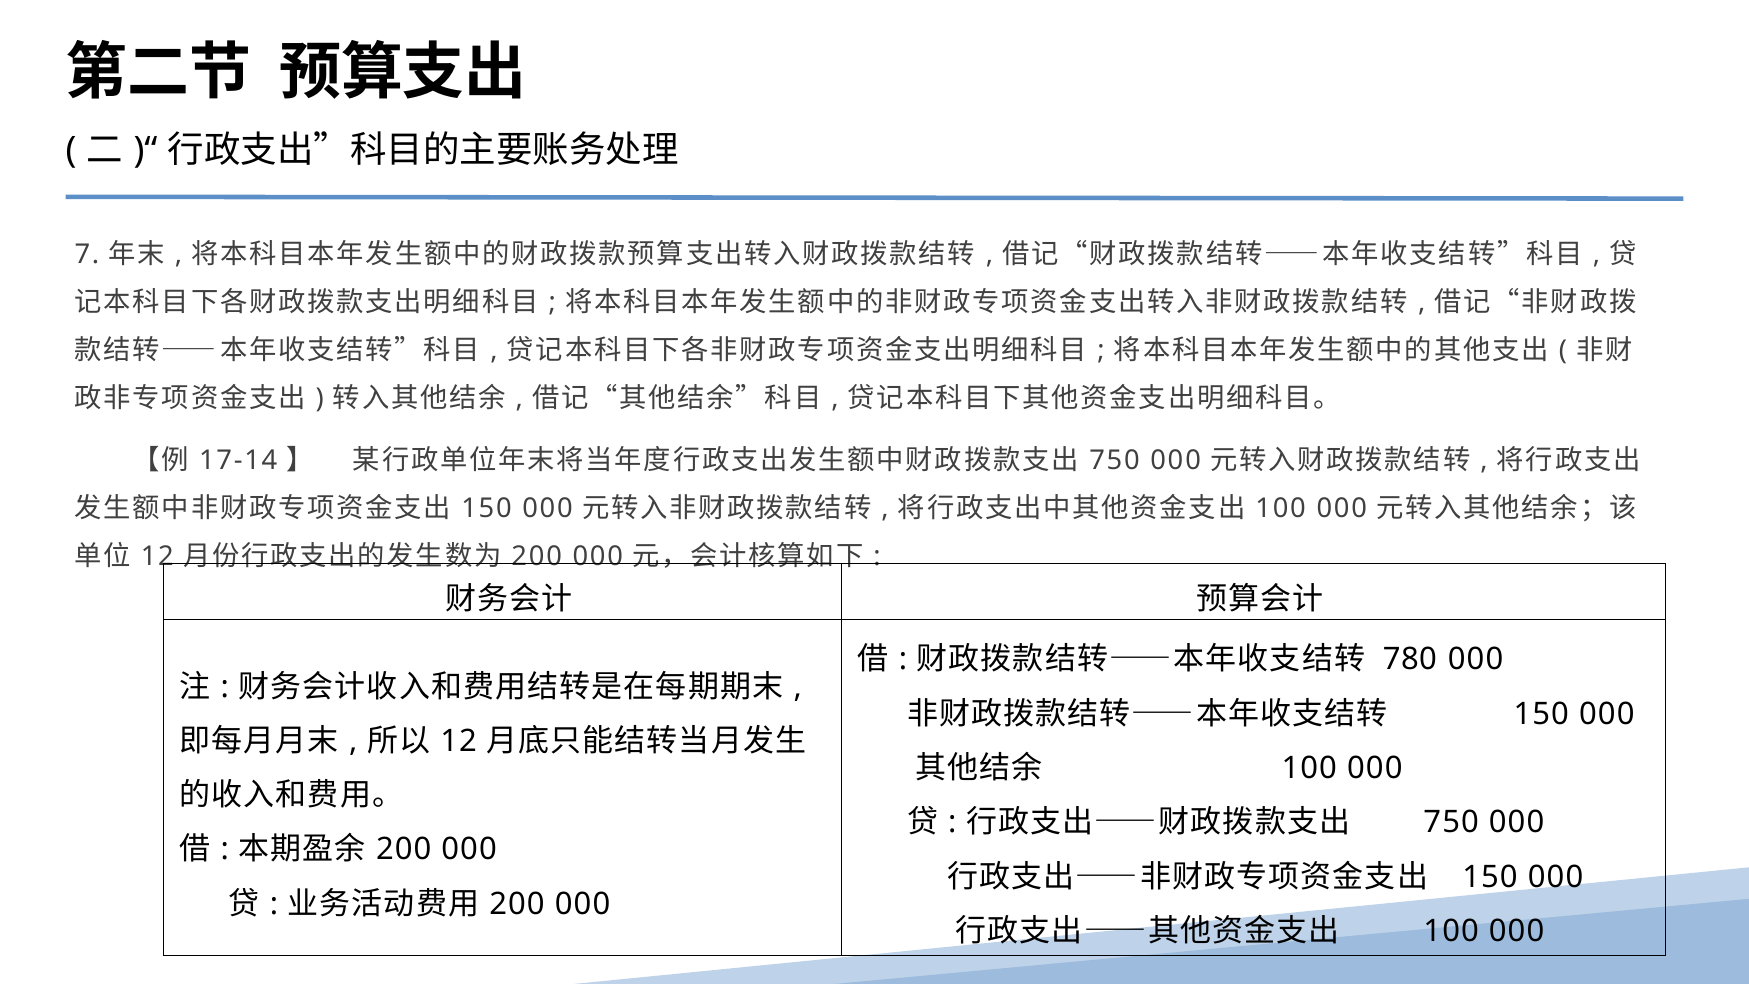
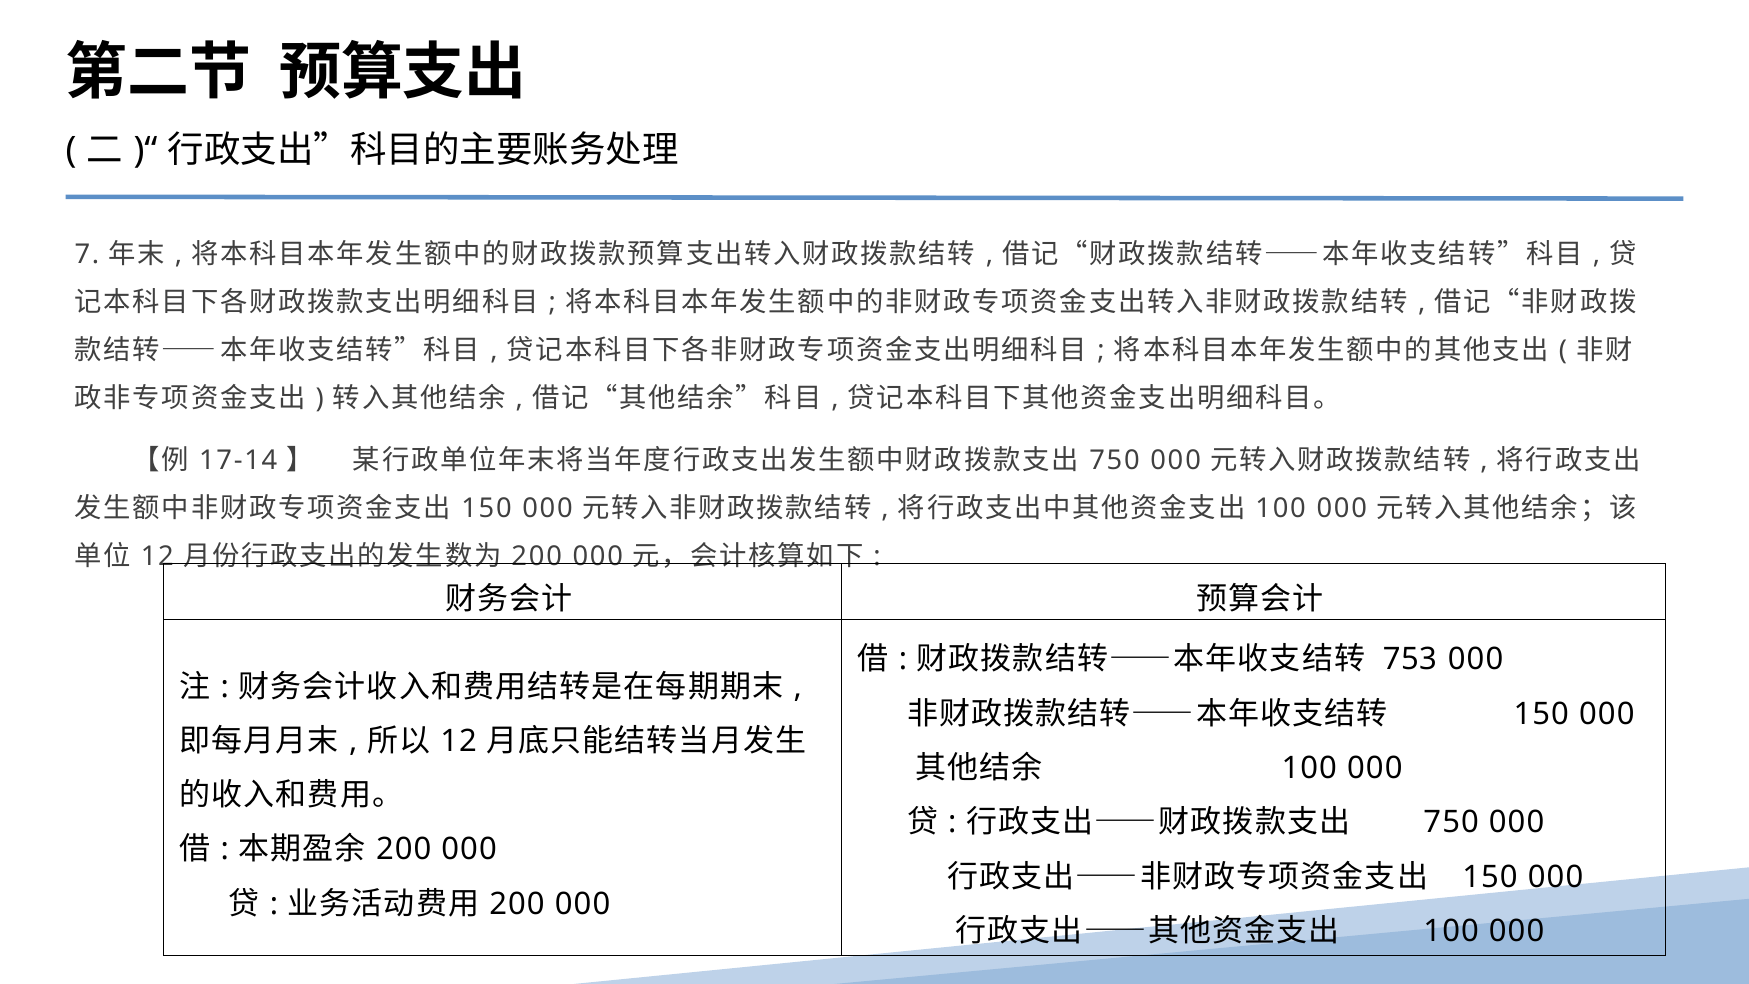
780: 780 -> 753 (1410, 659)
